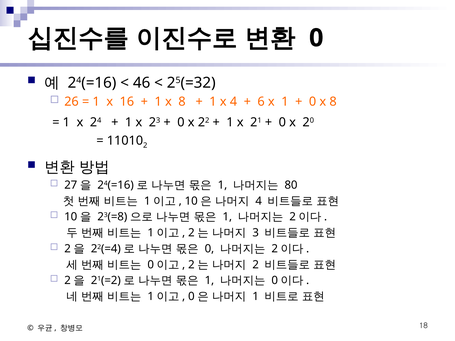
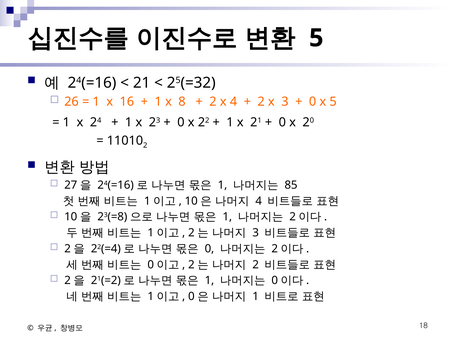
0: 0 -> 5 (316, 38)
46: 46 -> 21 (142, 83)
1: 1 -> 2 (213, 102)
6: 6 -> 2 (261, 102)
x 1: 1 -> 3 (285, 102)
0 x 8: 8 -> 5 (333, 102)
80: 80 -> 85 (291, 185)
